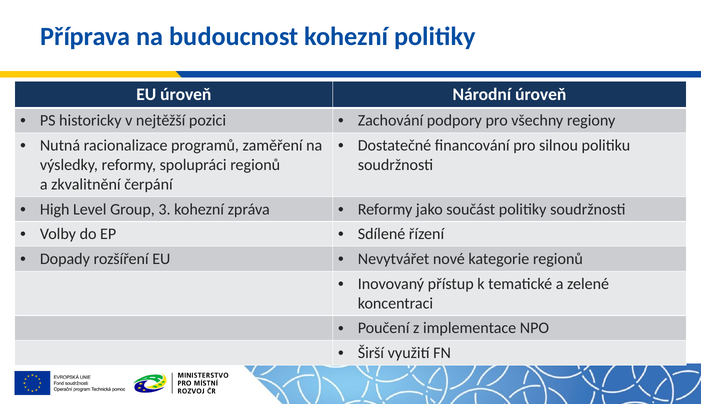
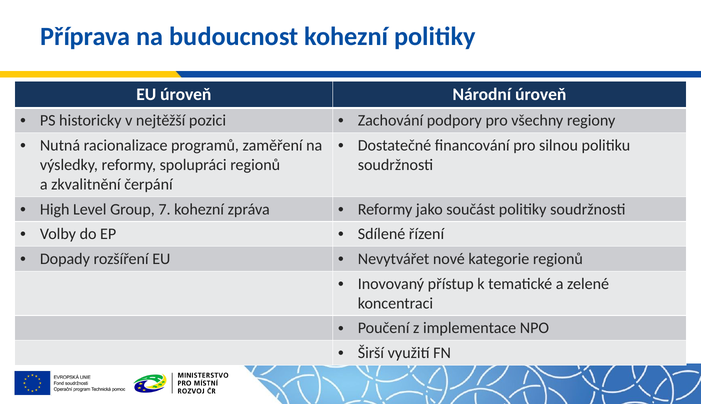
3: 3 -> 7 (165, 209)
